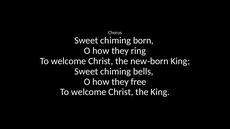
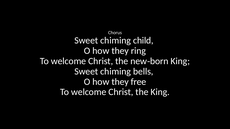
chiming born: born -> child (143, 41)
